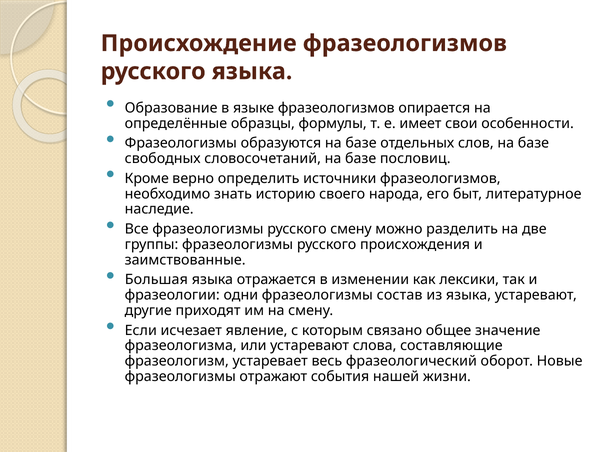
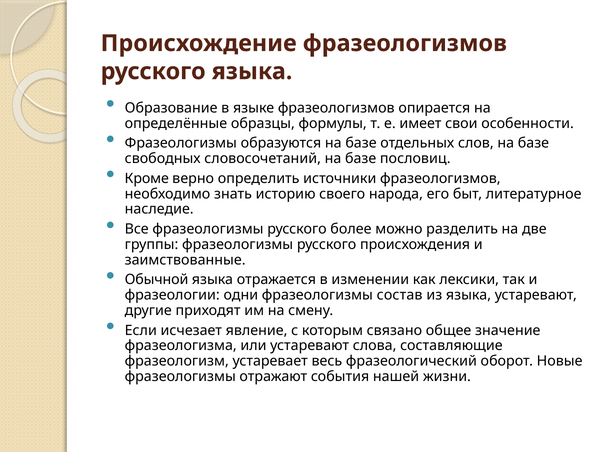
русского смену: смену -> более (351, 229)
Большая: Большая -> Обычной (157, 280)
